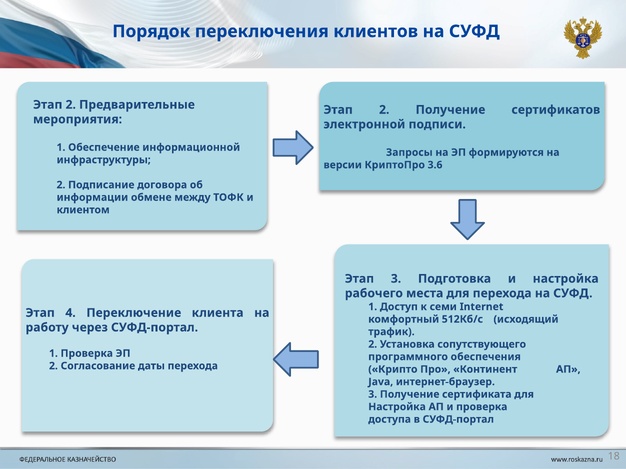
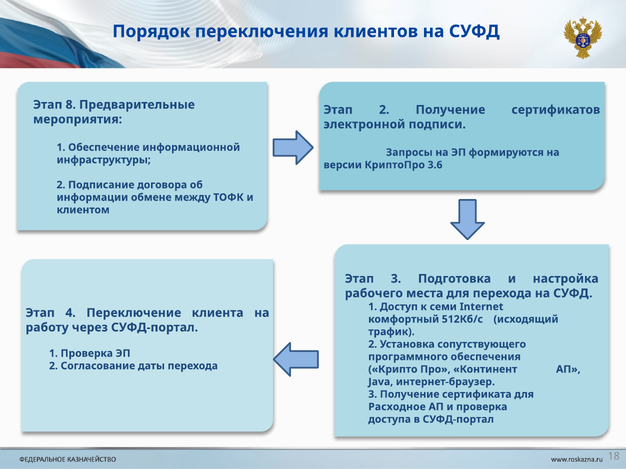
2: 2 -> 8 (71, 105)
Настройка: Настройка -> Расходное (397, 407)
